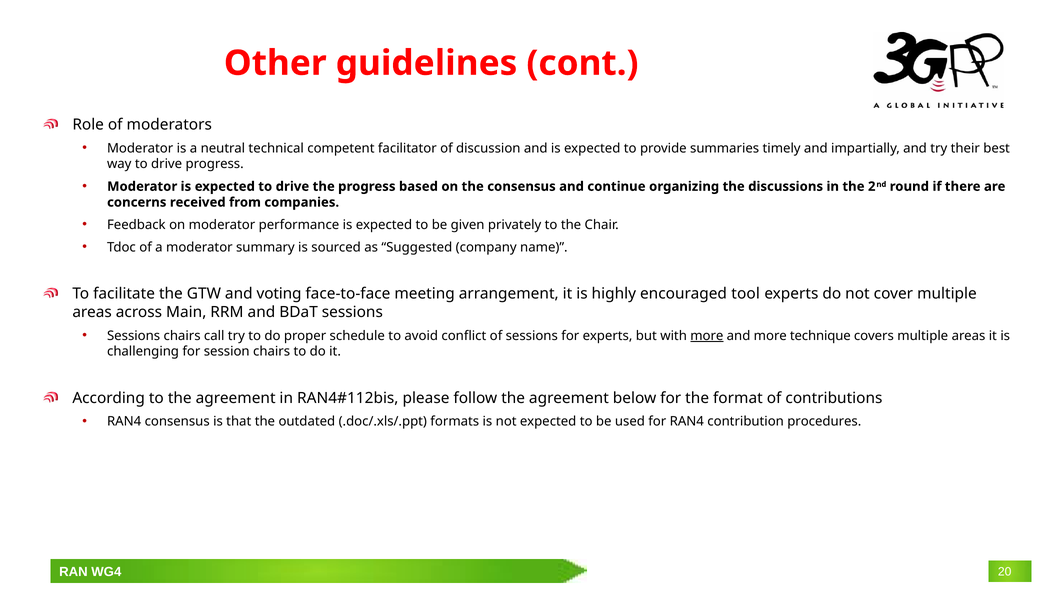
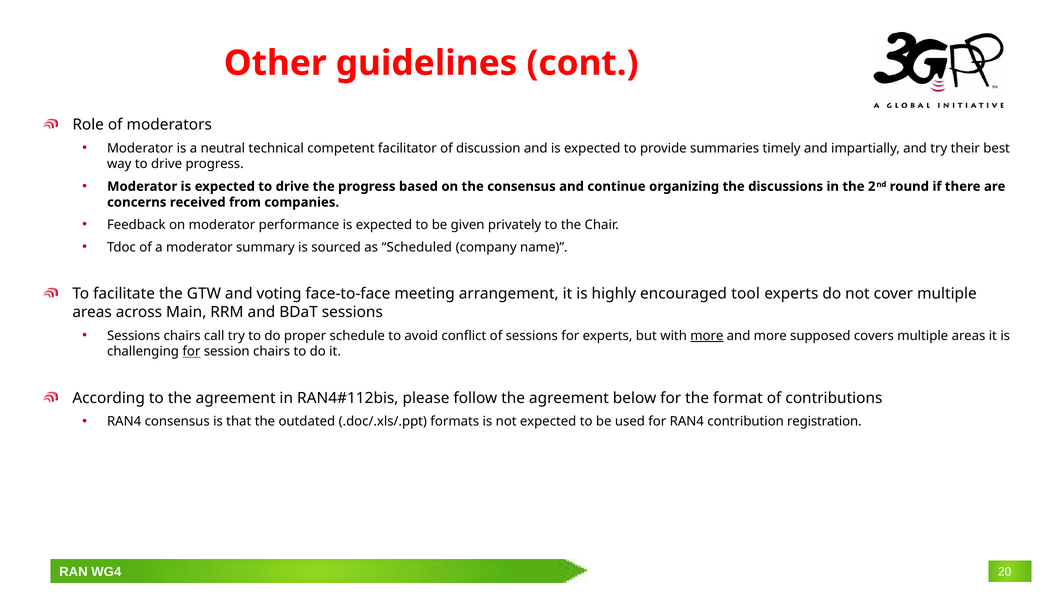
Suggested: Suggested -> Scheduled (417, 247)
technique: technique -> supposed (820, 336)
for underline: none -> present (191, 352)
procedures: procedures -> registration (824, 422)
